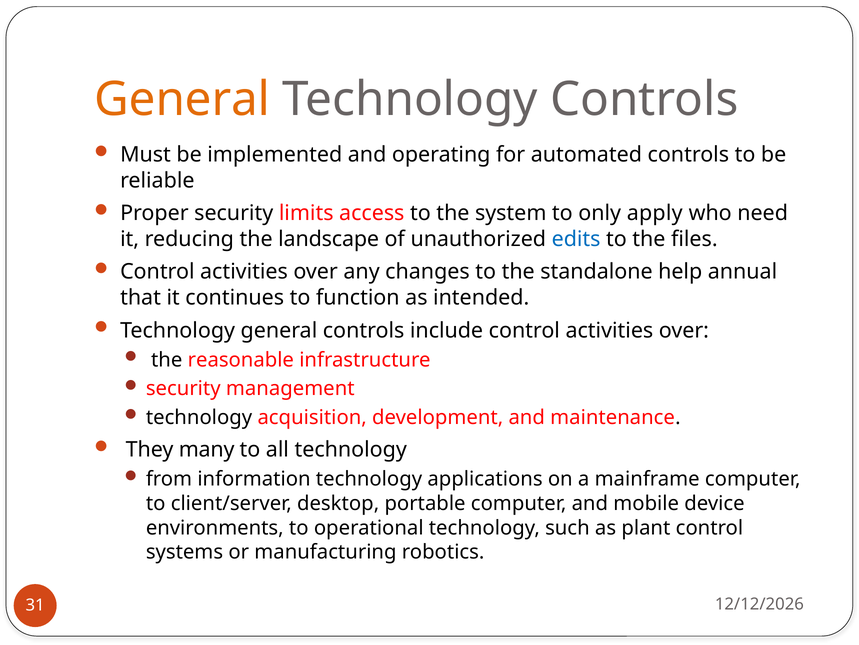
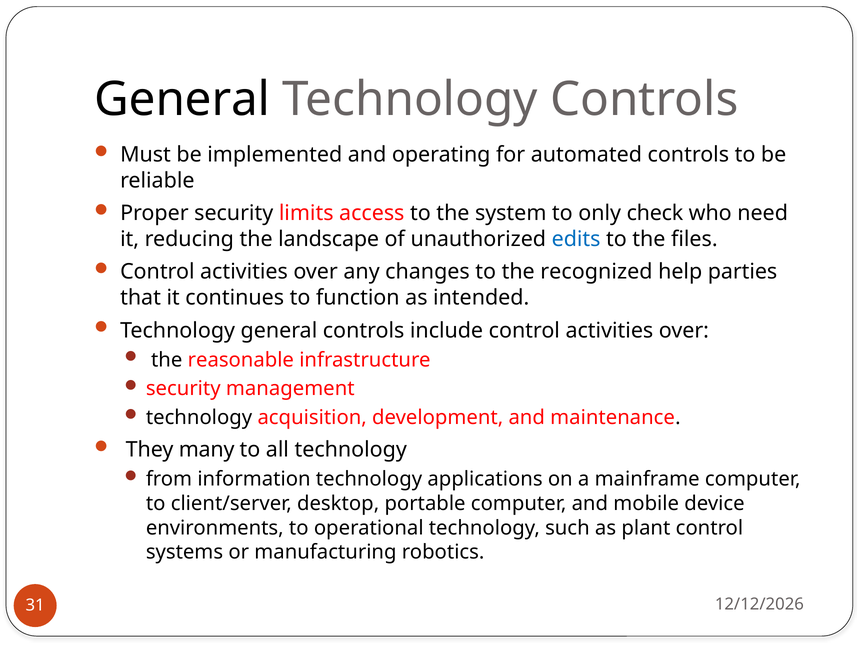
General colour: orange -> black (182, 99)
apply: apply -> check (655, 213)
standalone: standalone -> recognized (596, 272)
annual: annual -> parties (743, 272)
